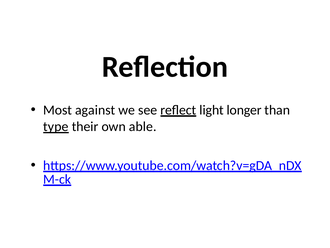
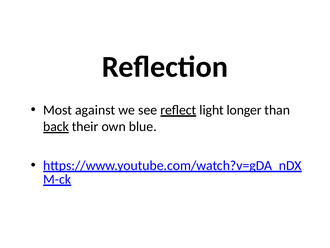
type: type -> back (56, 126)
able: able -> blue (143, 126)
